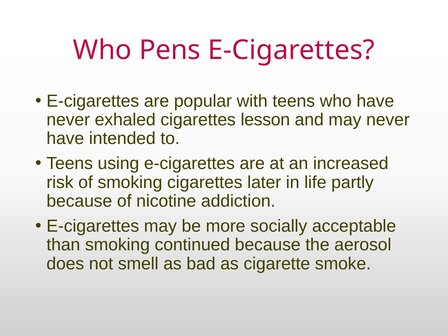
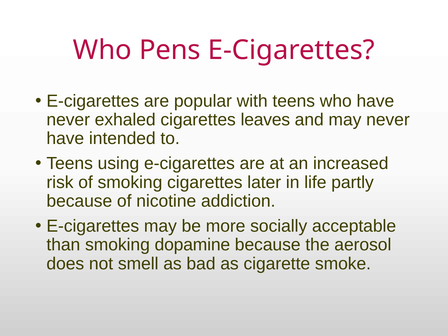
lesson: lesson -> leaves (265, 120)
continued: continued -> dopamine (192, 245)
